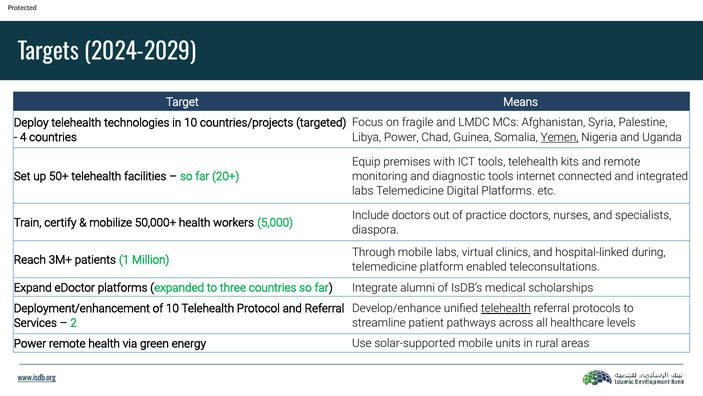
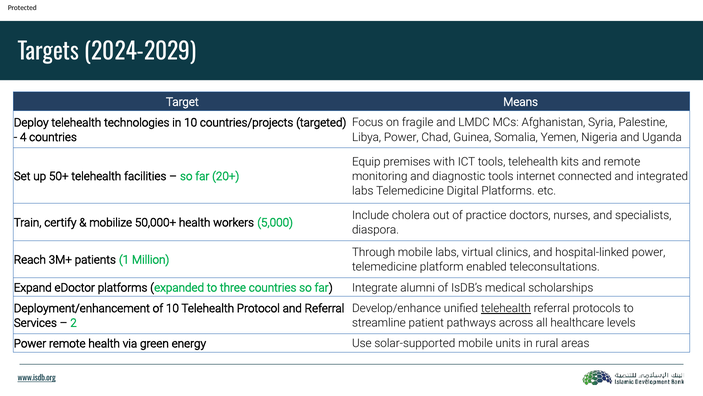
Yemen underline: present -> none (560, 137)
Include doctors: doctors -> cholera (411, 215)
hospital-linked during: during -> power (649, 252)
